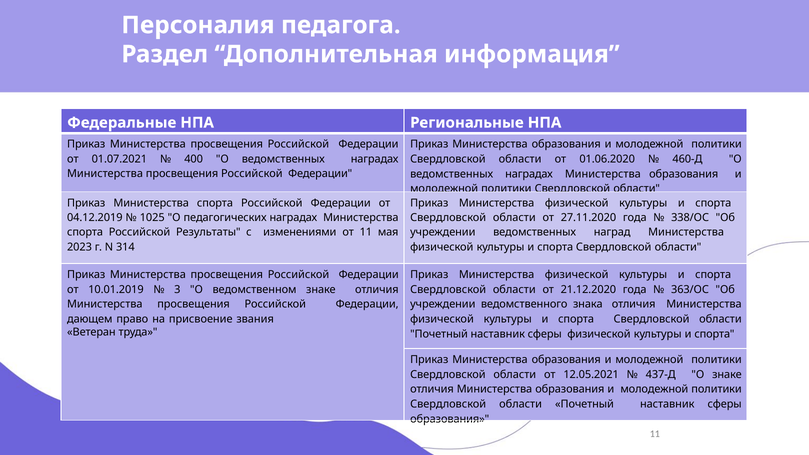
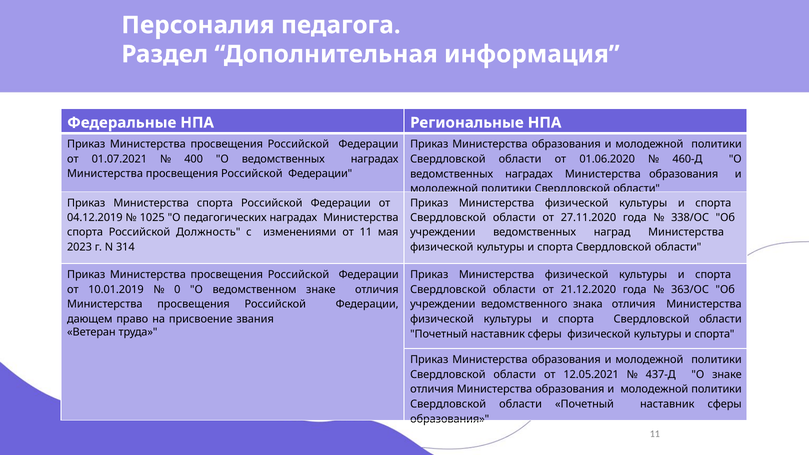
Результаты: Результаты -> Должность (208, 232)
3: 3 -> 0 (177, 290)
